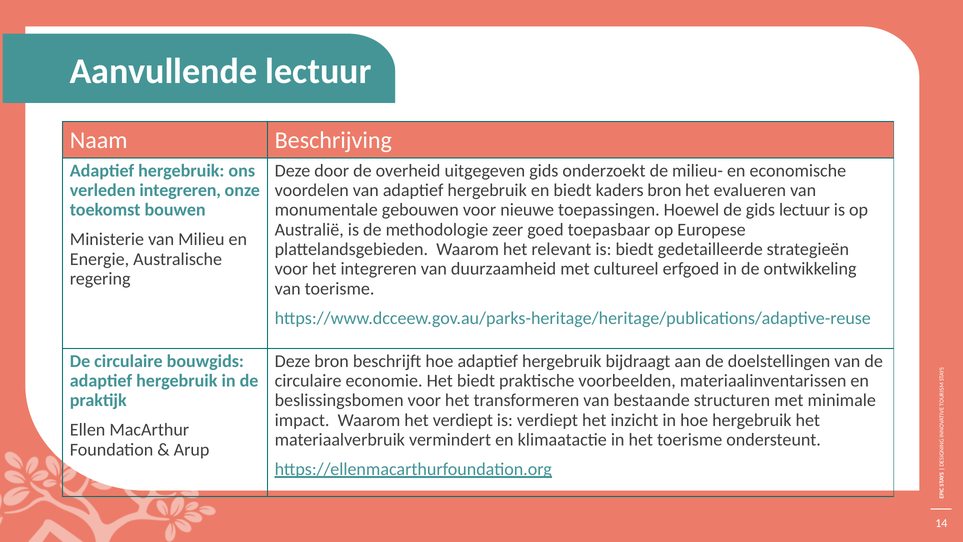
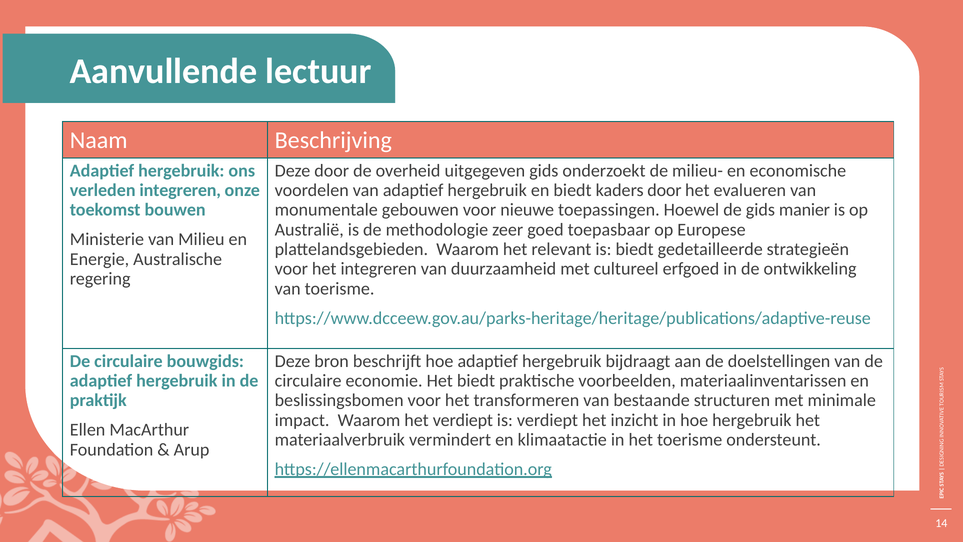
kaders bron: bron -> door (664, 190)
gids lectuur: lectuur -> manier (804, 210)
